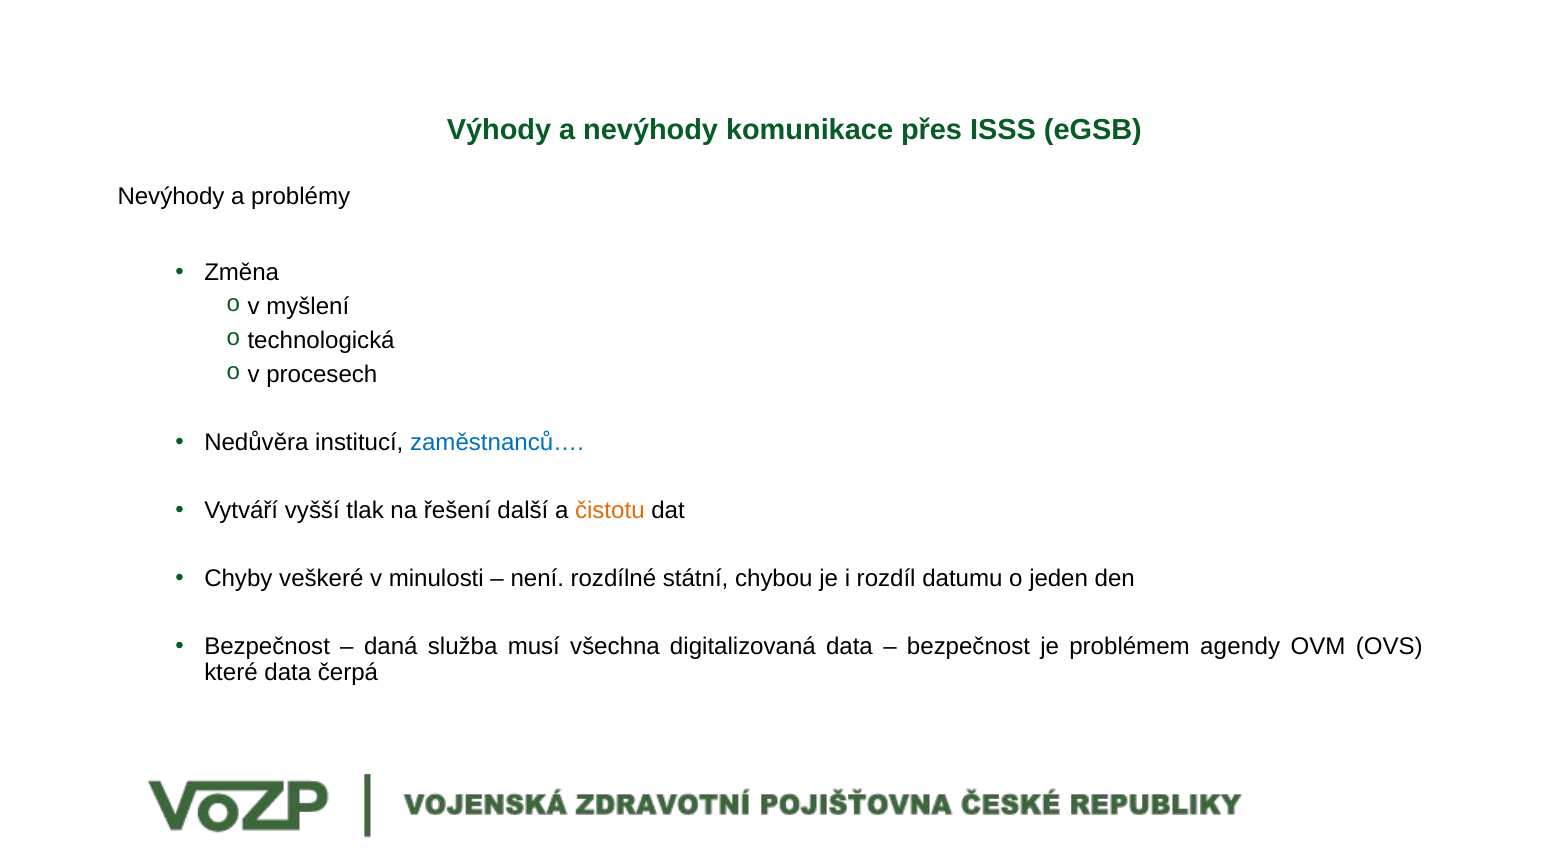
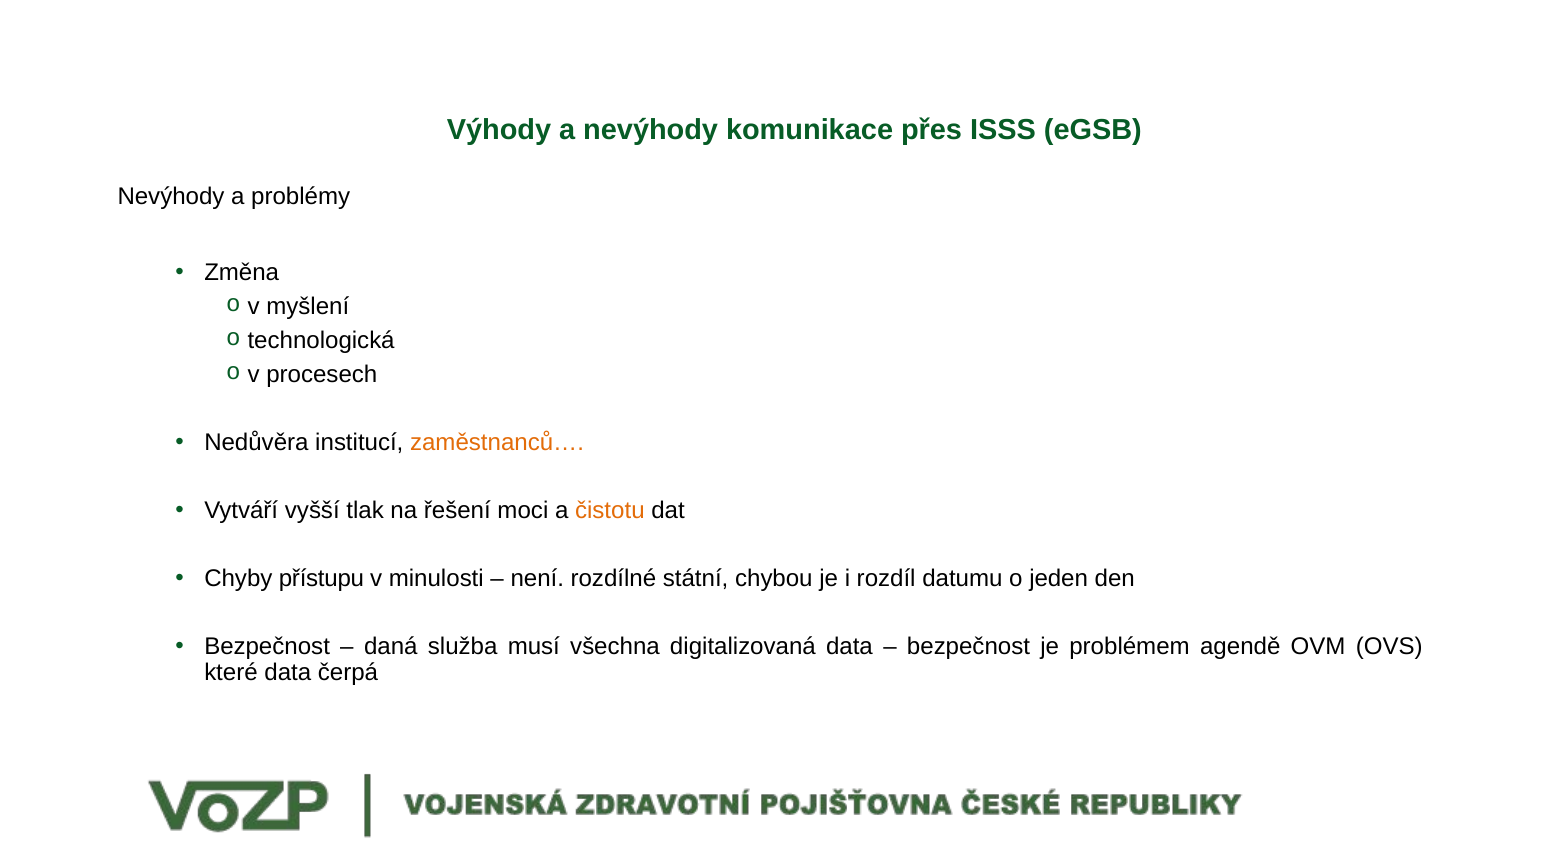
zaměstnanců… colour: blue -> orange (497, 443)
další: další -> moci (523, 511)
veškeré: veškeré -> přístupu (321, 579)
agendy: agendy -> agendě (1240, 647)
